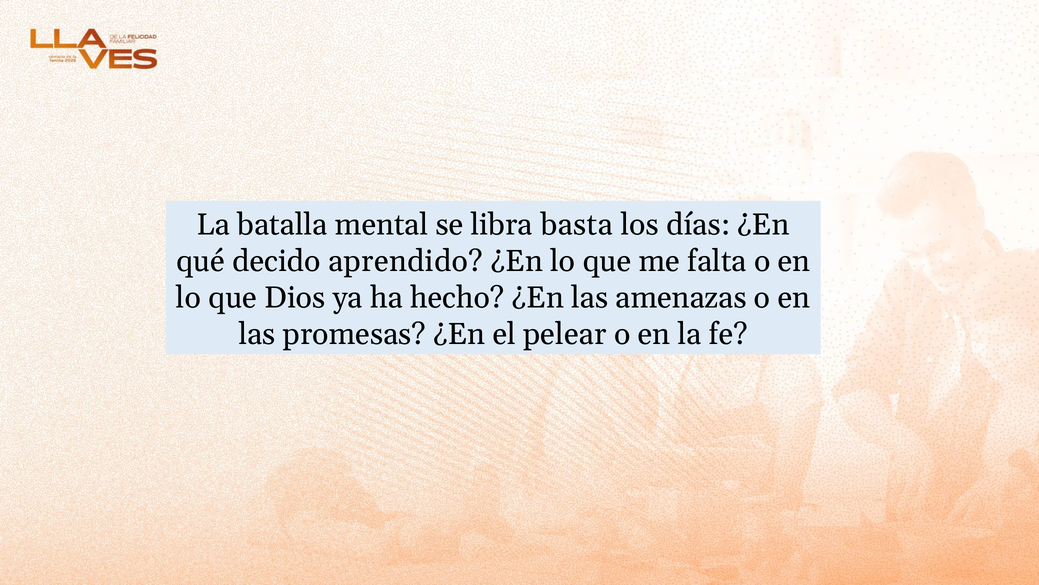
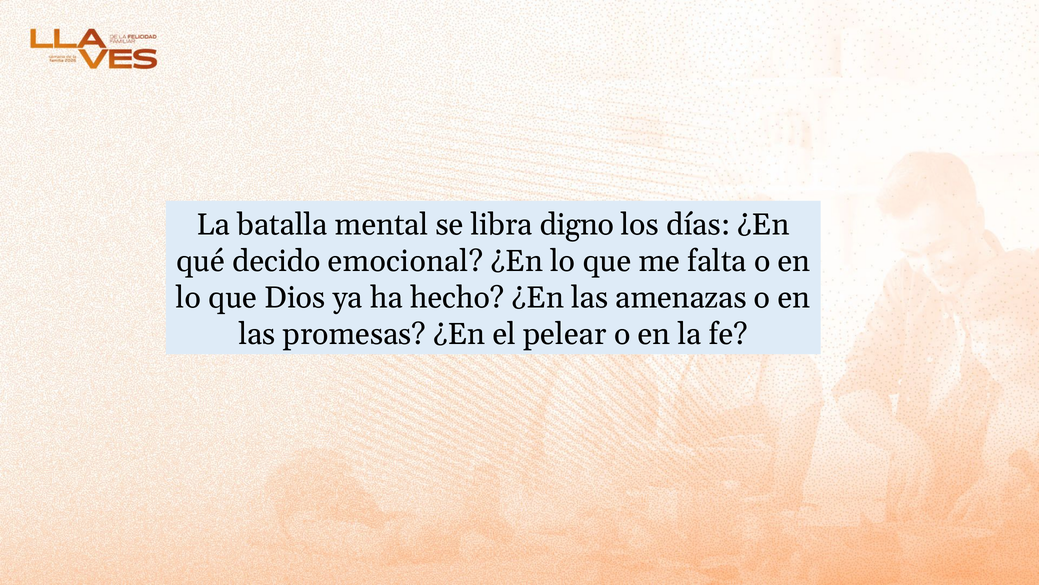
basta: basta -> digno (577, 225)
aprendido: aprendido -> emocional (406, 261)
